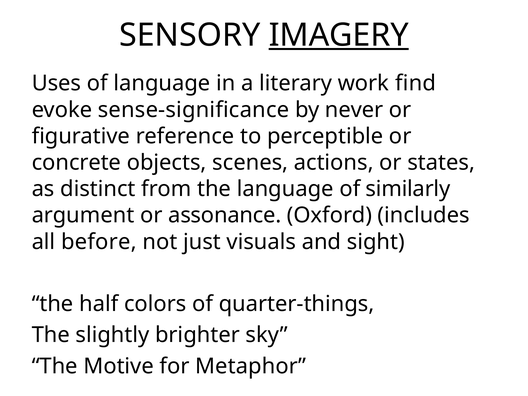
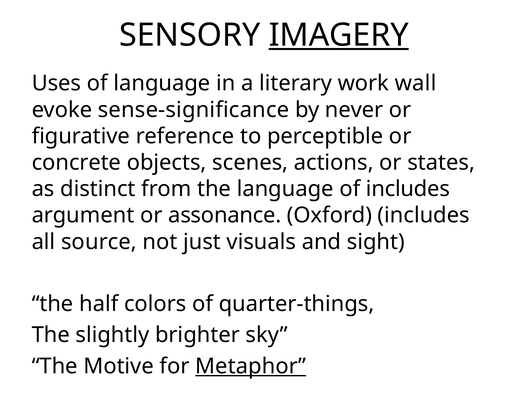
find: find -> wall (416, 83)
of similarly: similarly -> includes (408, 189)
before: before -> source (99, 242)
Metaphor underline: none -> present (251, 366)
